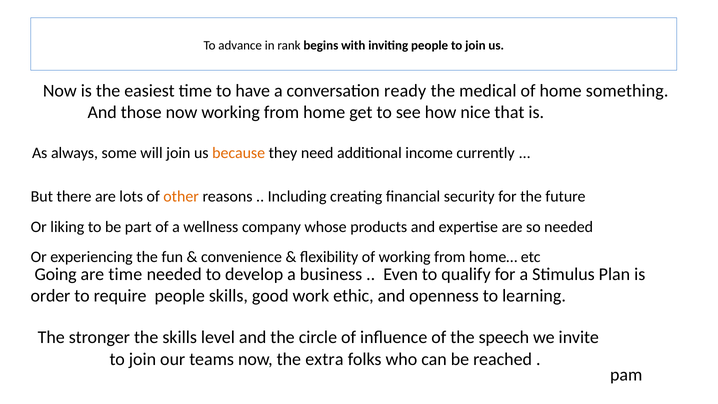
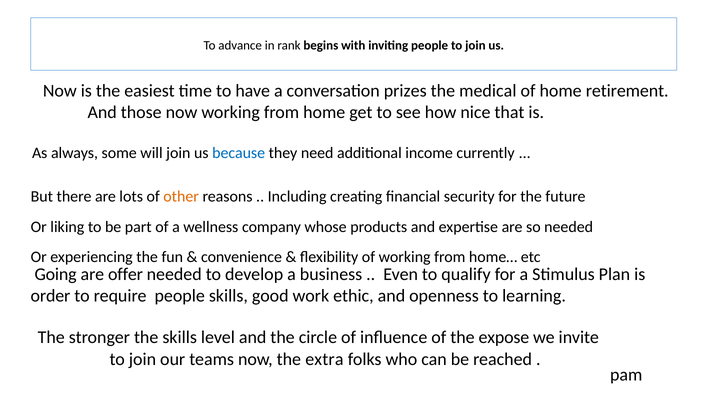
ready: ready -> prizes (405, 91)
something: something -> retirement (627, 91)
because colour: orange -> blue (239, 153)
are time: time -> offer (126, 274)
speech: speech -> expose (504, 337)
